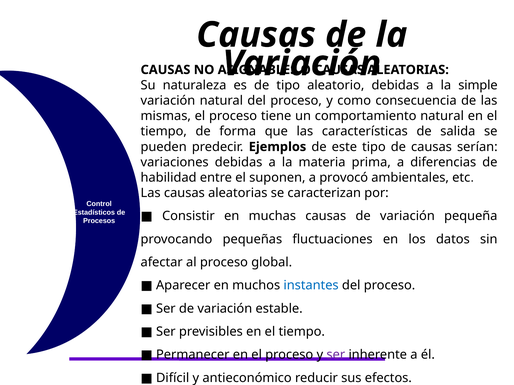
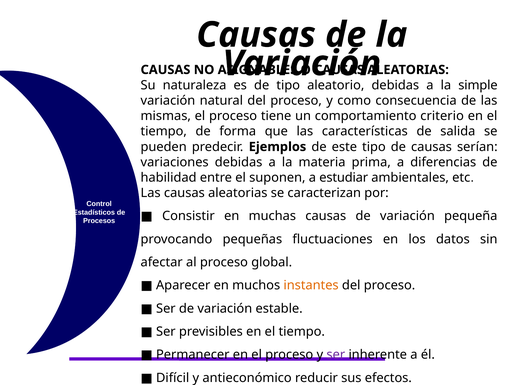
comportamiento natural: natural -> criterio (442, 116)
provocó: provocó -> estudiar (344, 178)
instantes colour: blue -> orange (311, 286)
